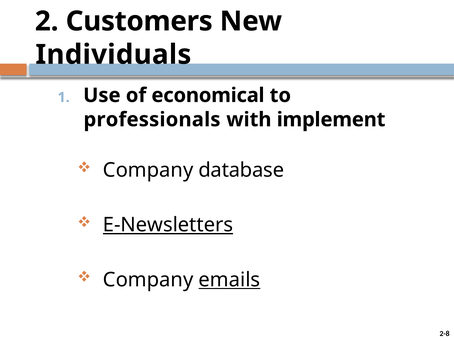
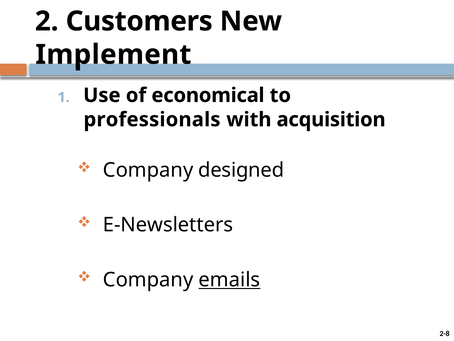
Individuals: Individuals -> Implement (113, 55)
implement: implement -> acquisition (331, 119)
database: database -> designed (241, 170)
E-Newsletters underline: present -> none (168, 225)
